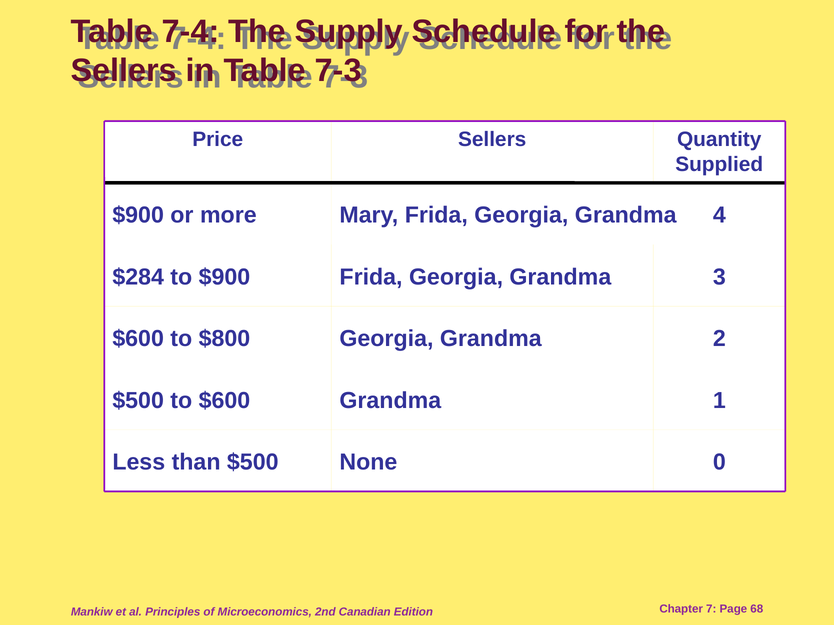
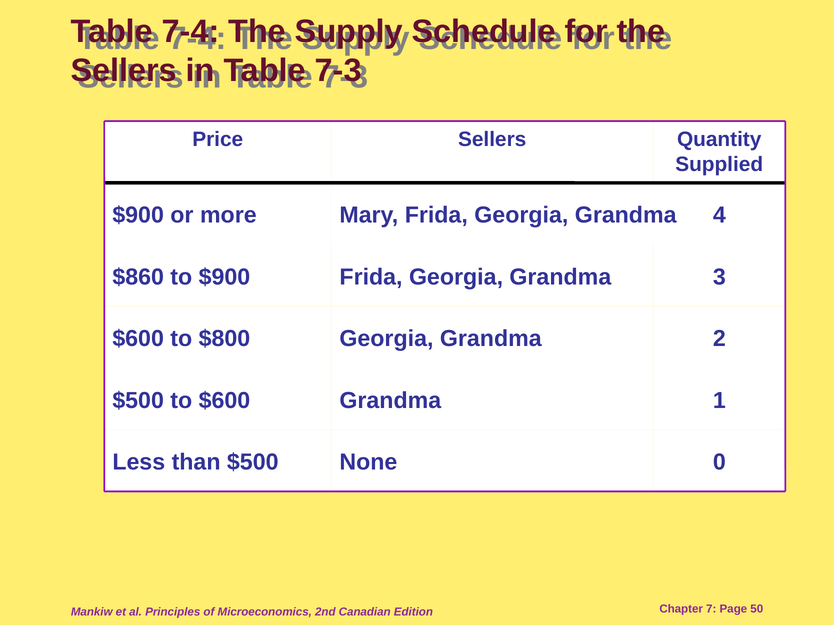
$284: $284 -> $860 (138, 277)
68: 68 -> 50 (757, 610)
